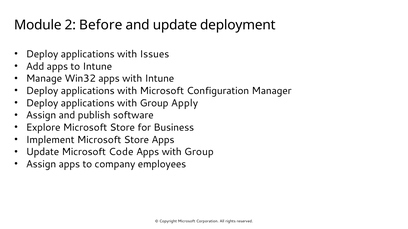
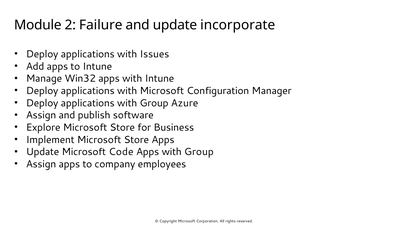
Before: Before -> Failure (101, 25)
deployment: deployment -> incorporate (238, 25)
Apply: Apply -> Azure (185, 103)
